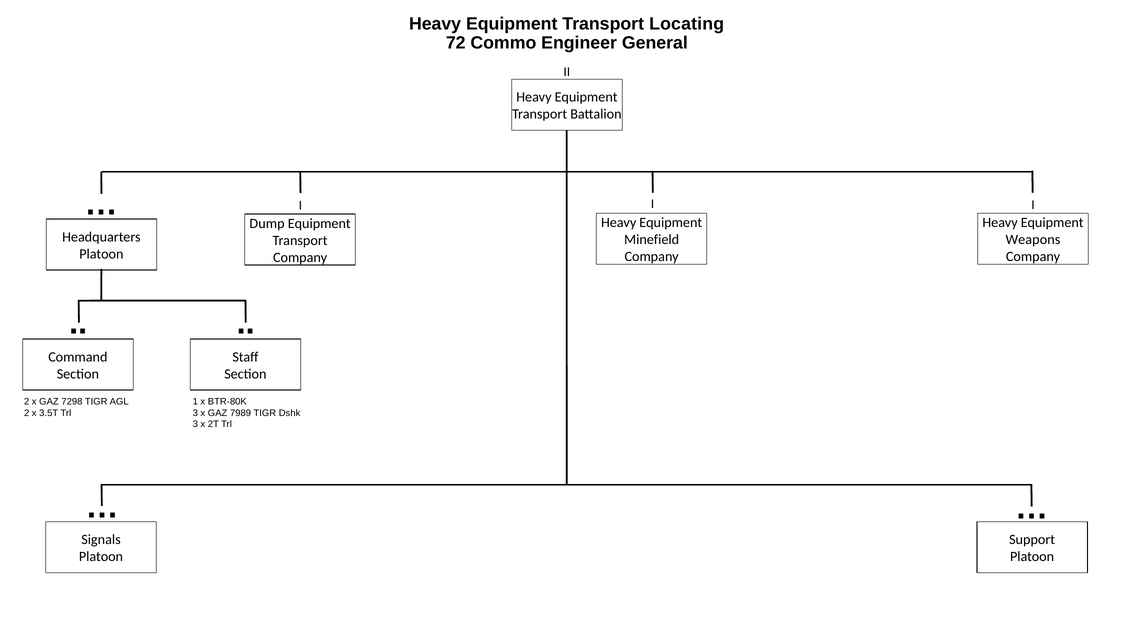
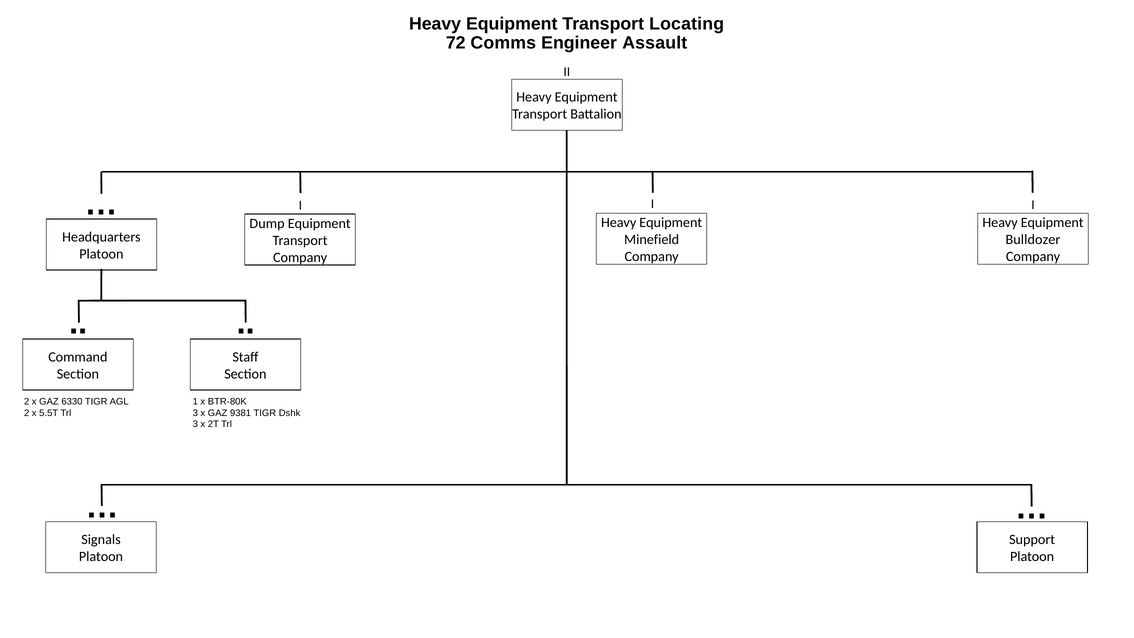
Commo: Commo -> Comms (503, 43)
General: General -> Assault (655, 43)
Weapons: Weapons -> Bulldozer (1033, 240)
7298: 7298 -> 6330 (72, 402)
3.5T: 3.5T -> 5.5T (49, 413)
7989: 7989 -> 9381 (241, 413)
